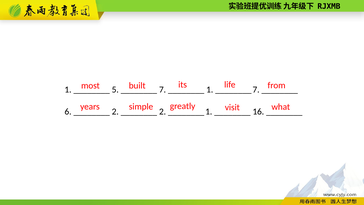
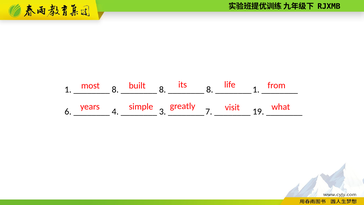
5: 5 -> 8 (115, 90)
7: 7 -> 8 (163, 90)
1: 1 -> 8 (210, 90)
7: 7 -> 1 (256, 90)
2: 2 -> 4 (115, 111)
2: 2 -> 3 (163, 111)
1: 1 -> 7 (209, 111)
16: 16 -> 19 (258, 111)
